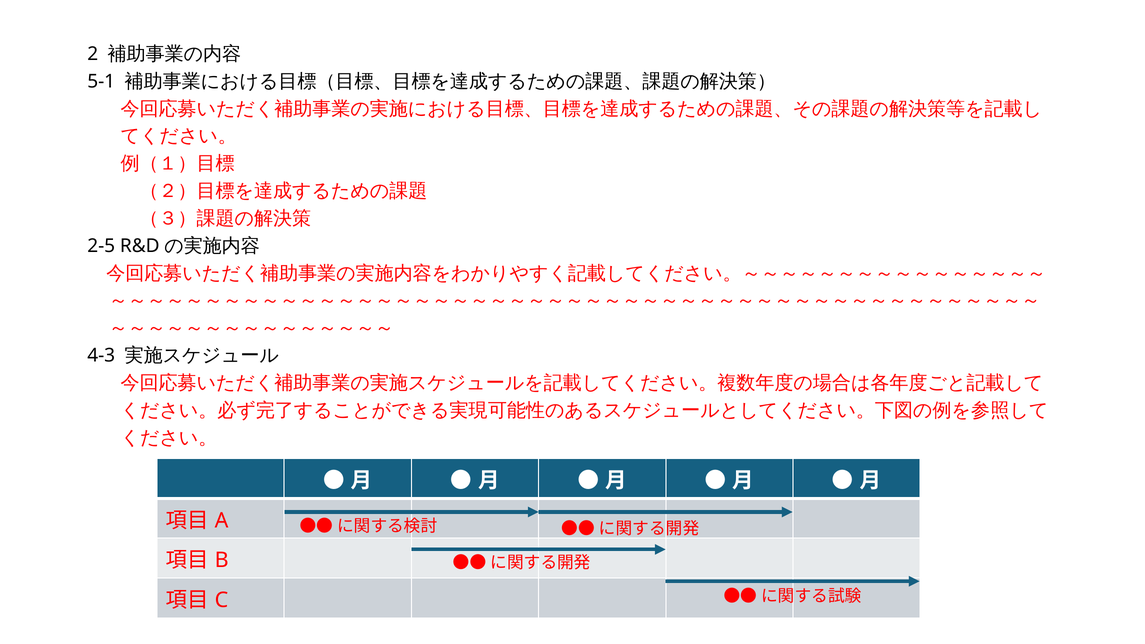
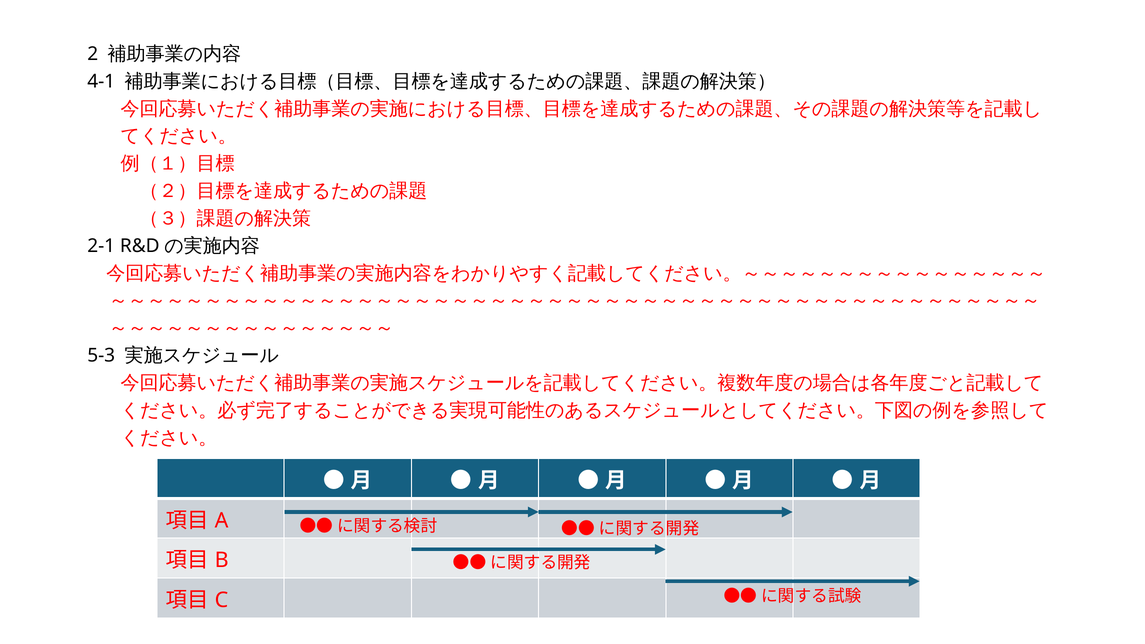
5-1: 5-1 -> 4-1 (101, 81)
2-5: 2-5 -> 2-1 (101, 246)
4-3: 4-3 -> 5-3 (101, 356)
